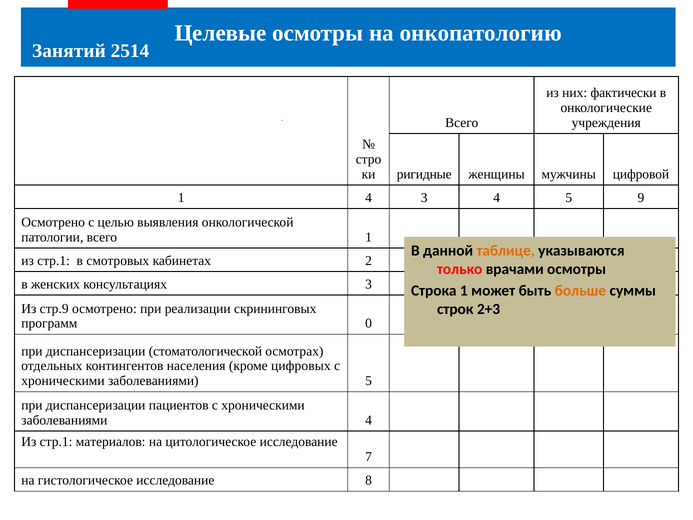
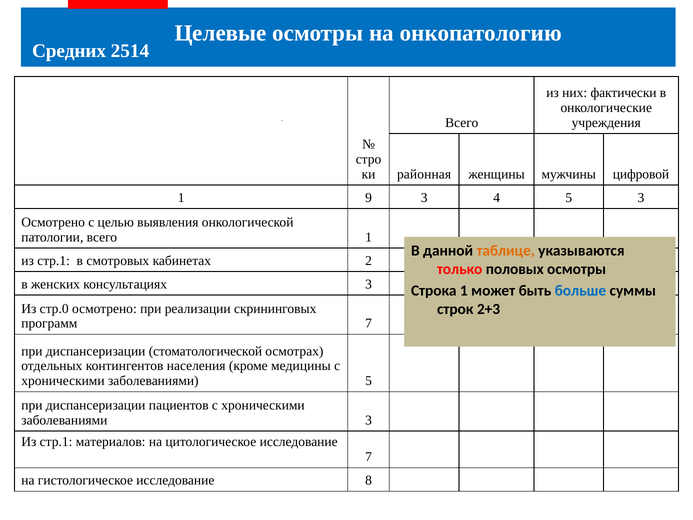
Занятий: Занятий -> Средних (69, 51)
ригидные: ригидные -> районная (424, 174)
1 4: 4 -> 9 (369, 198)
5 9: 9 -> 3 (641, 198)
врачами: врачами -> половых (515, 269)
больше colour: orange -> blue (580, 290)
стр.9: стр.9 -> стр.0 (54, 308)
программ 0: 0 -> 7 (369, 323)
цифровых: цифровых -> медицины (301, 366)
заболеваниями 4: 4 -> 3 (369, 420)
